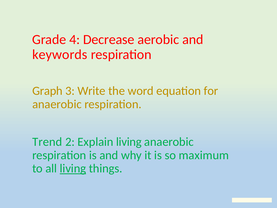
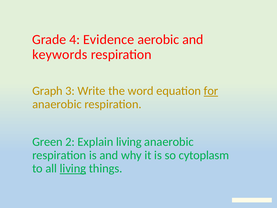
Decrease: Decrease -> Evidence (109, 39)
for underline: none -> present (211, 91)
Trend: Trend -> Green (47, 142)
maximum: maximum -> cytoplasm (204, 155)
